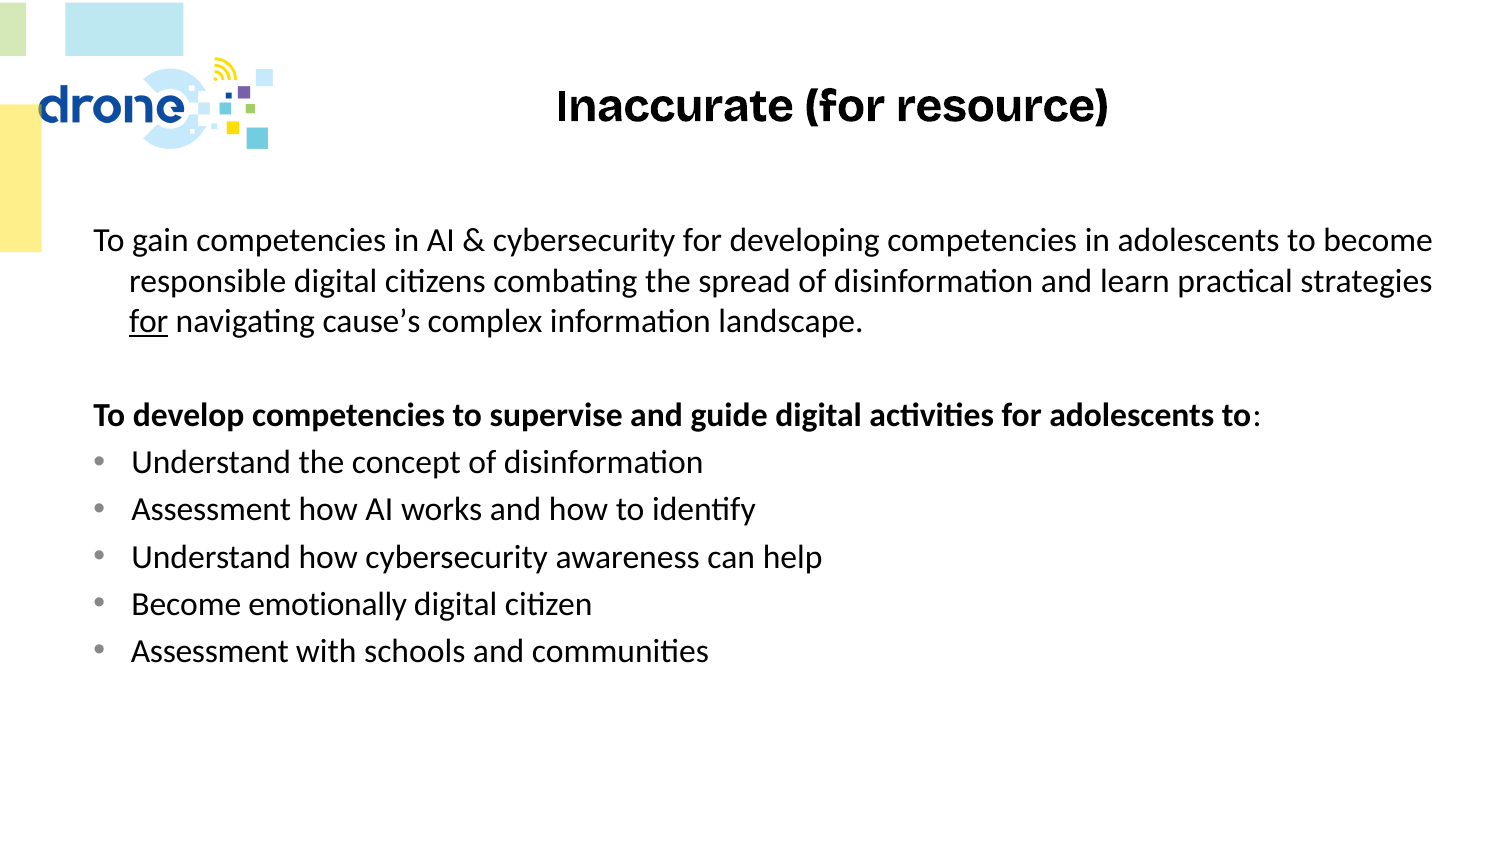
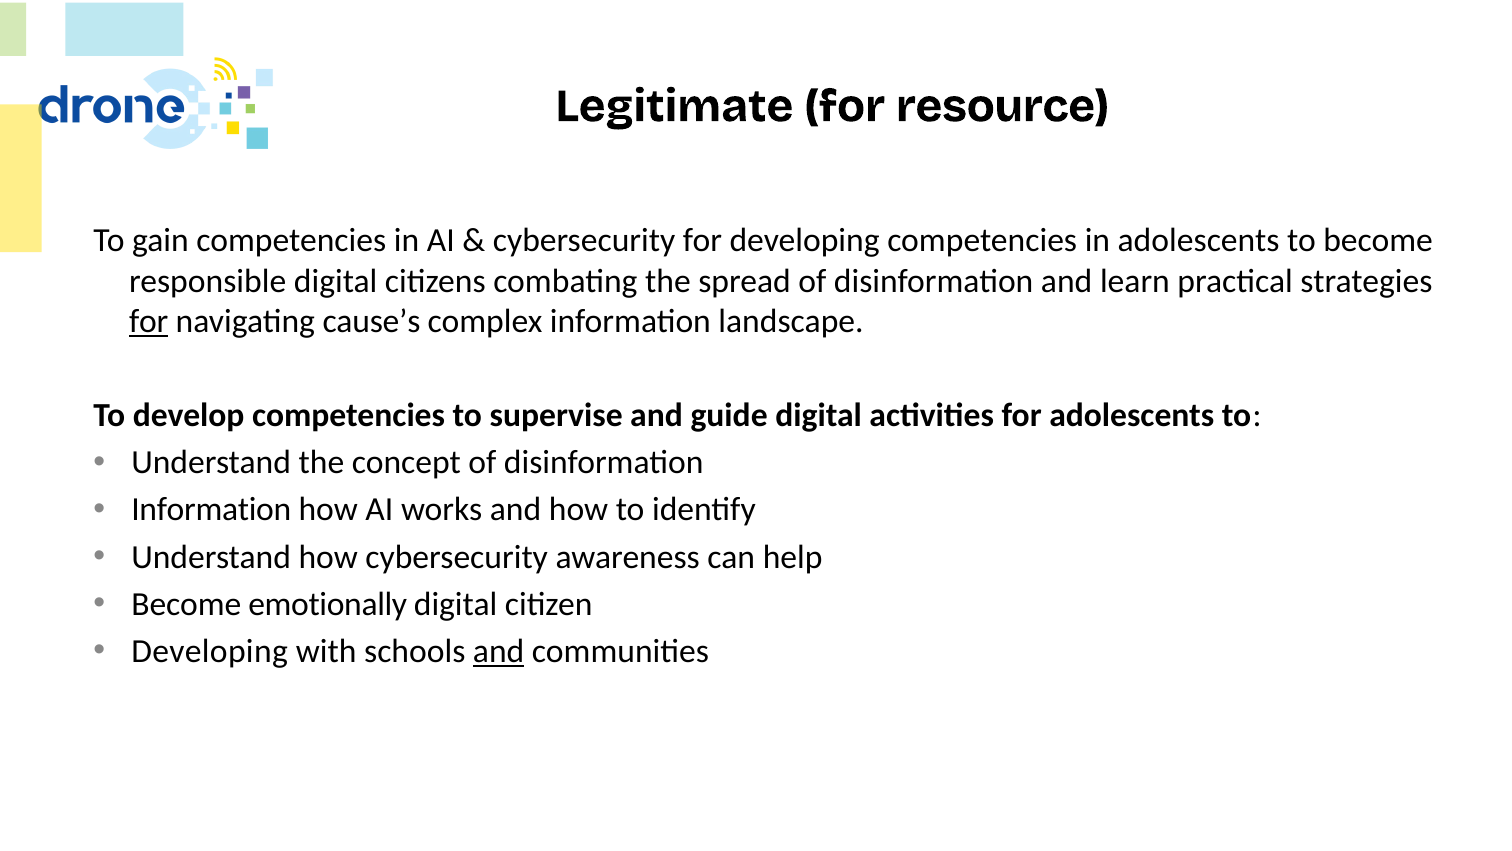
Inaccurate: Inaccurate -> Legitimate (674, 106)
Assessment: Assessment -> Information (211, 510)
Assessment: Assessment -> Developing (210, 651)
and underline: none -> present (499, 651)
